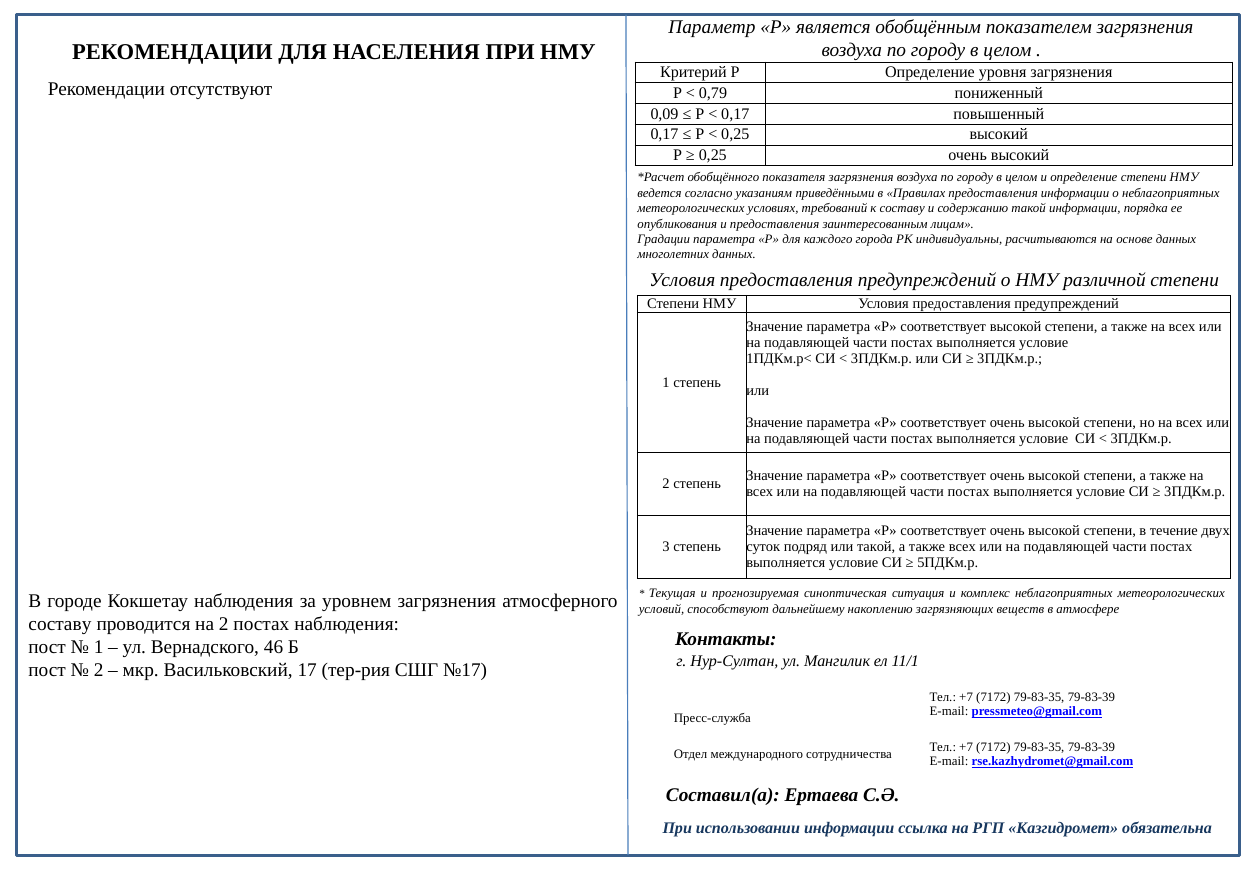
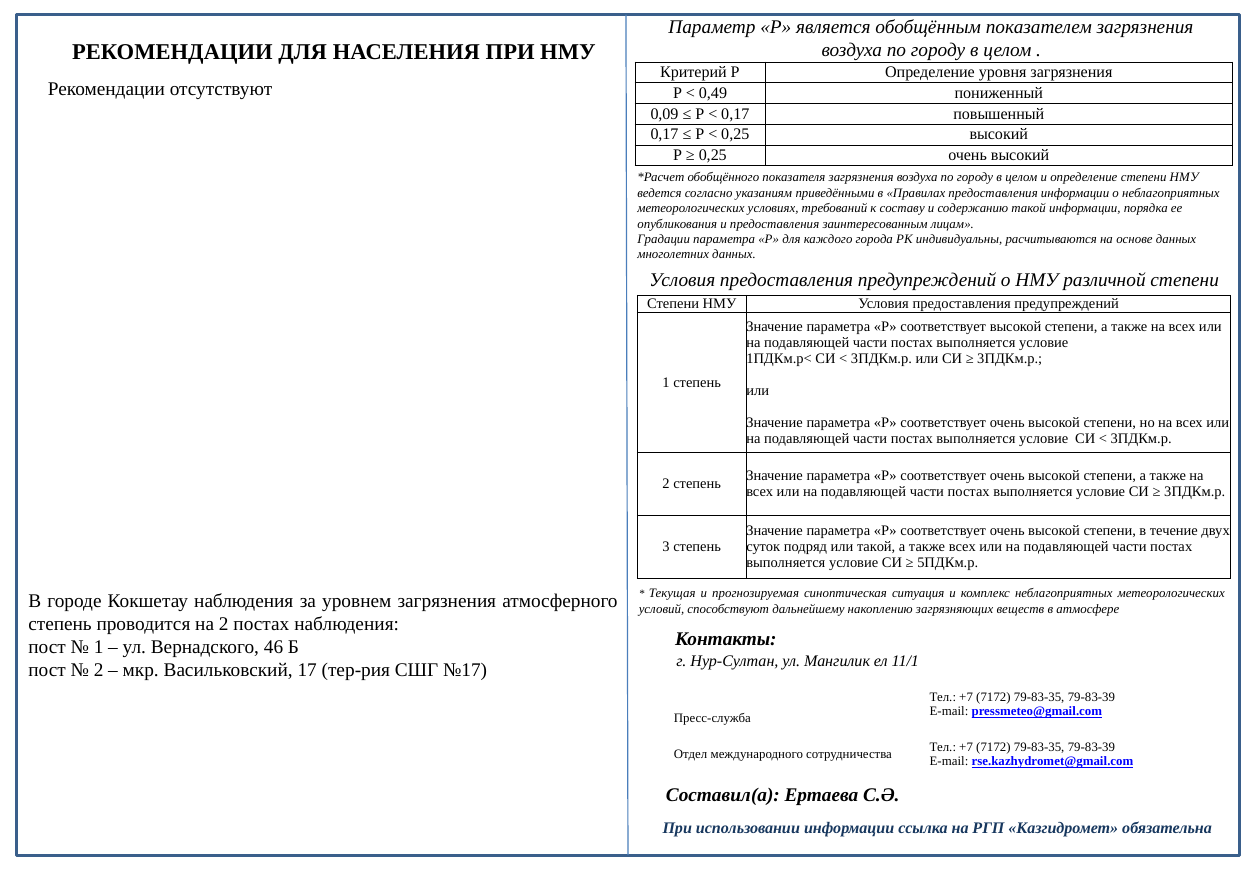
0,79: 0,79 -> 0,49 (713, 93)
составу: составу -> степень (60, 624)
